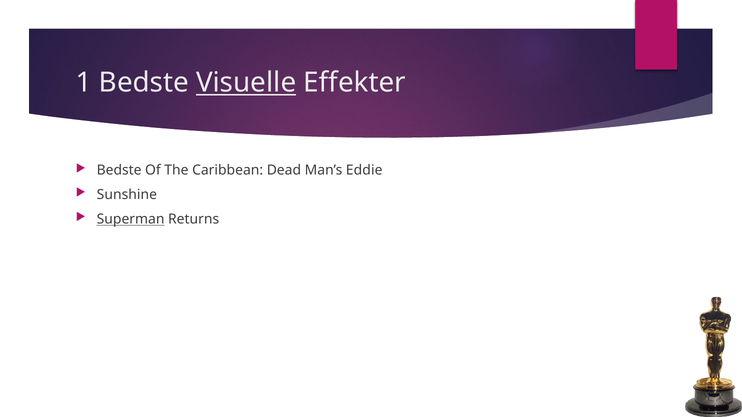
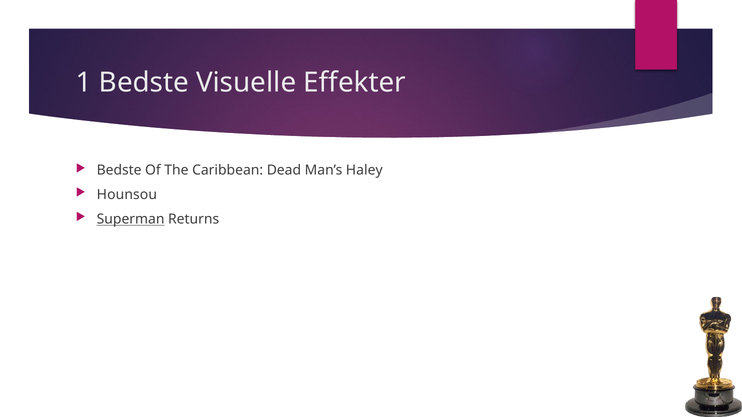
Visuelle underline: present -> none (246, 83)
Eddie: Eddie -> Haley (364, 171)
Sunshine: Sunshine -> Hounsou (127, 195)
